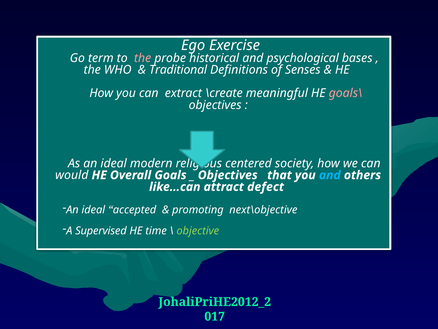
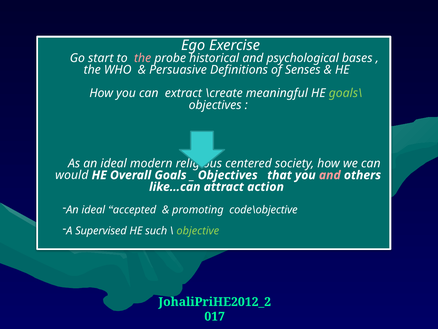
term: term -> start (101, 58)
Traditional: Traditional -> Persuasive (178, 70)
goals\ colour: pink -> light green (346, 93)
and colour: light blue -> pink (330, 175)
defect: defect -> action (266, 187)
next\objective: next\objective -> code\objective (263, 209)
time: time -> such (156, 230)
